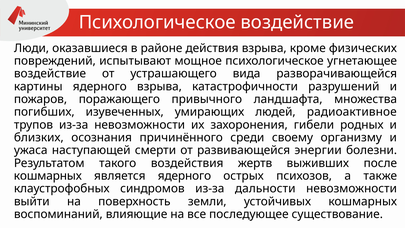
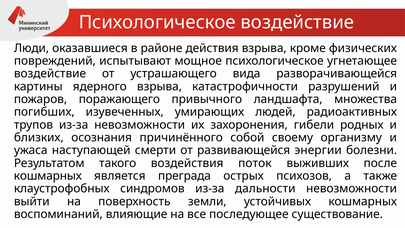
радиоактивное: радиоактивное -> радиоактивных (352, 112)
среди: среди -> собой (247, 137)
жертв: жертв -> поток (255, 163)
является ядерного: ядерного -> преграда (184, 176)
